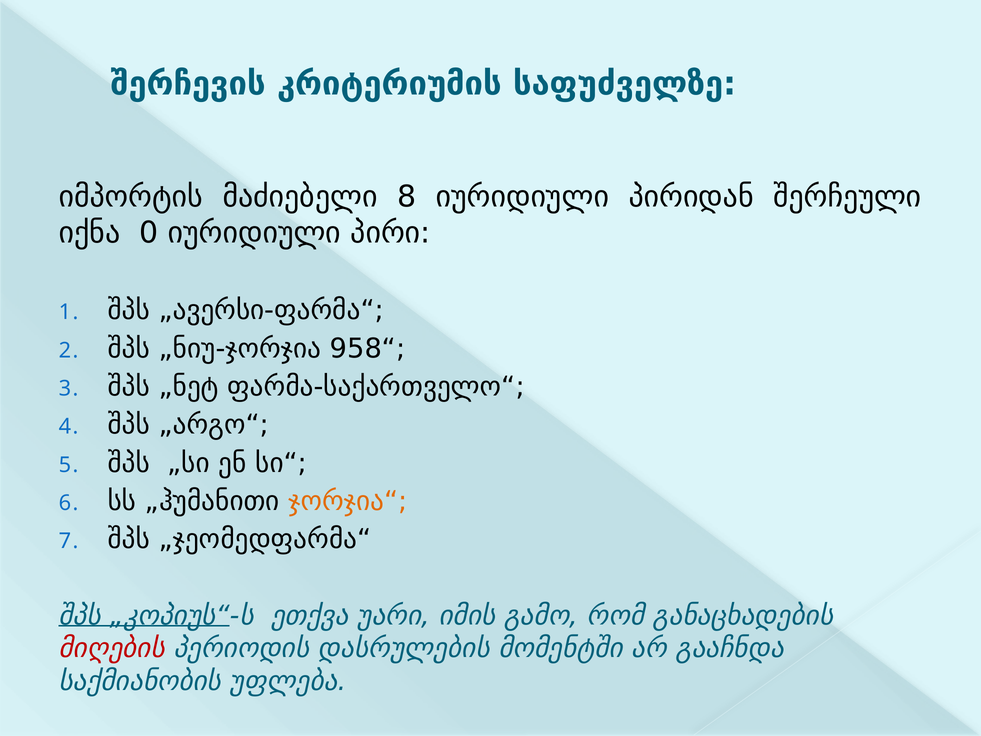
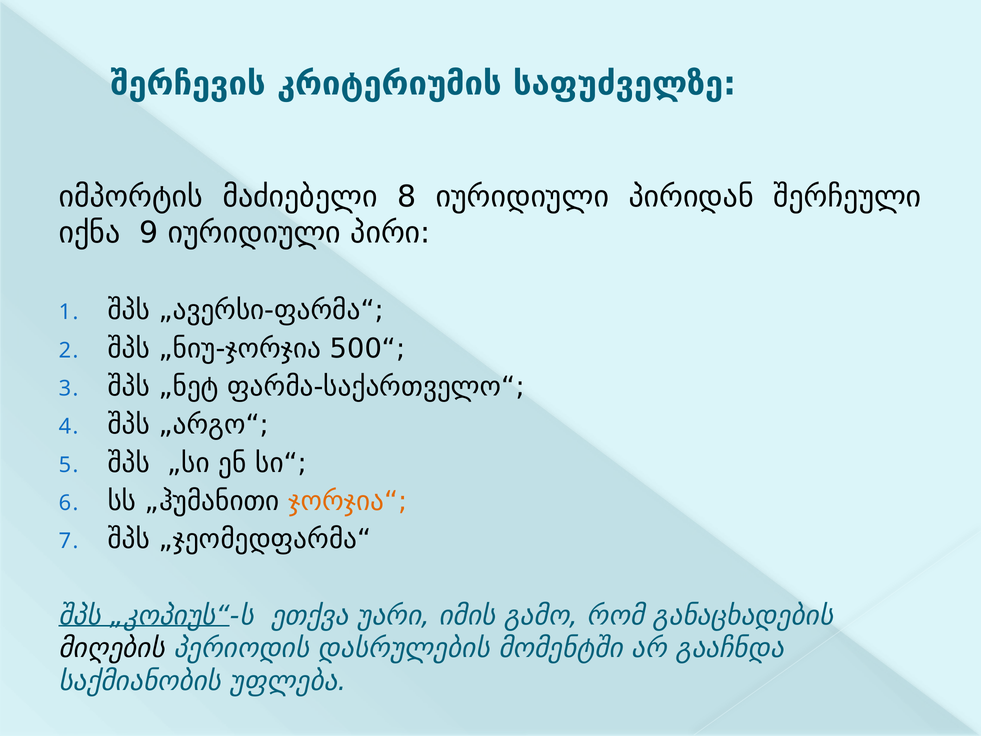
0: 0 -> 9 (149, 233)
958“: 958“ -> 500“ (368, 348)
მიღების colour: red -> black (112, 648)
